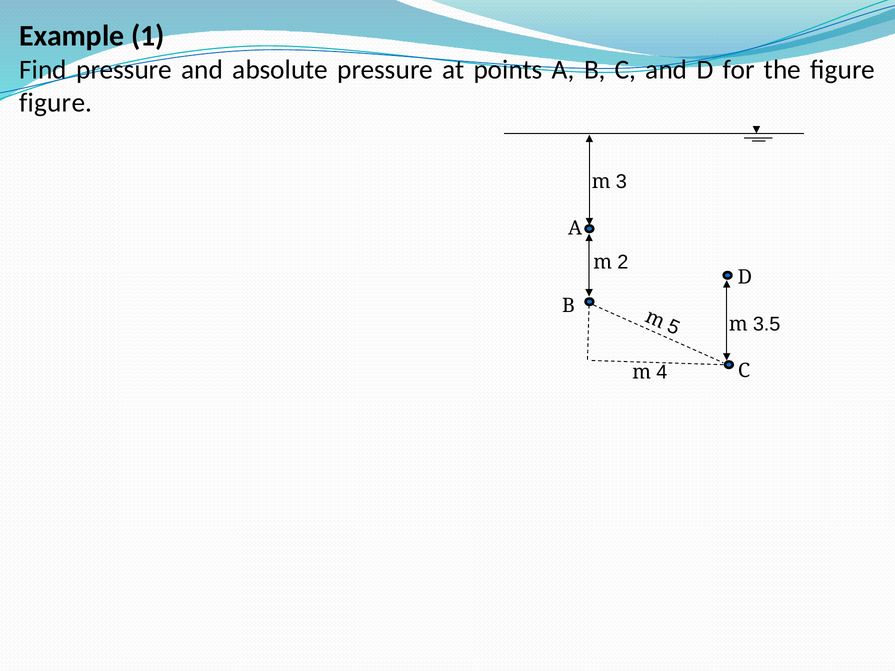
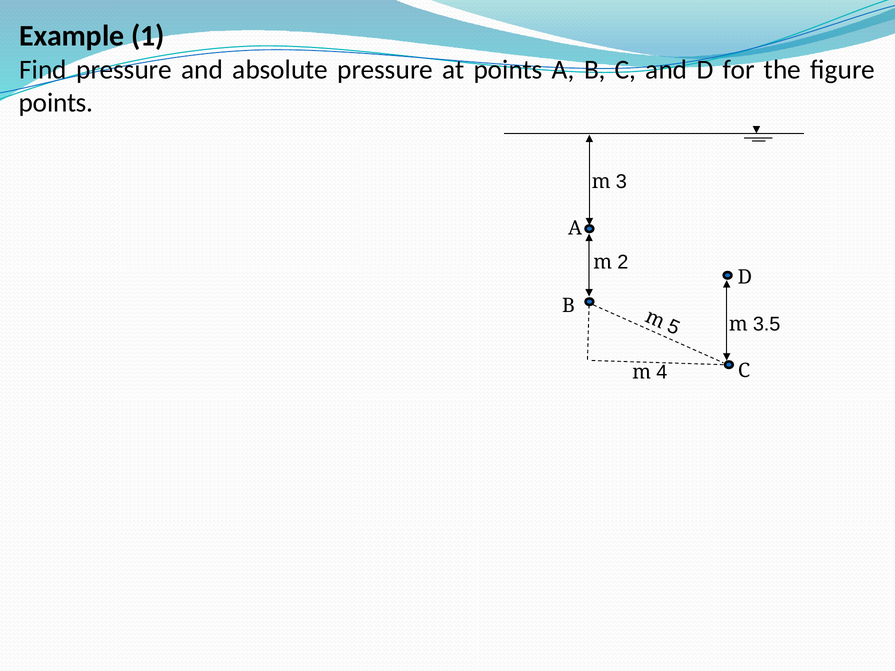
figure: figure -> points (56, 103)
